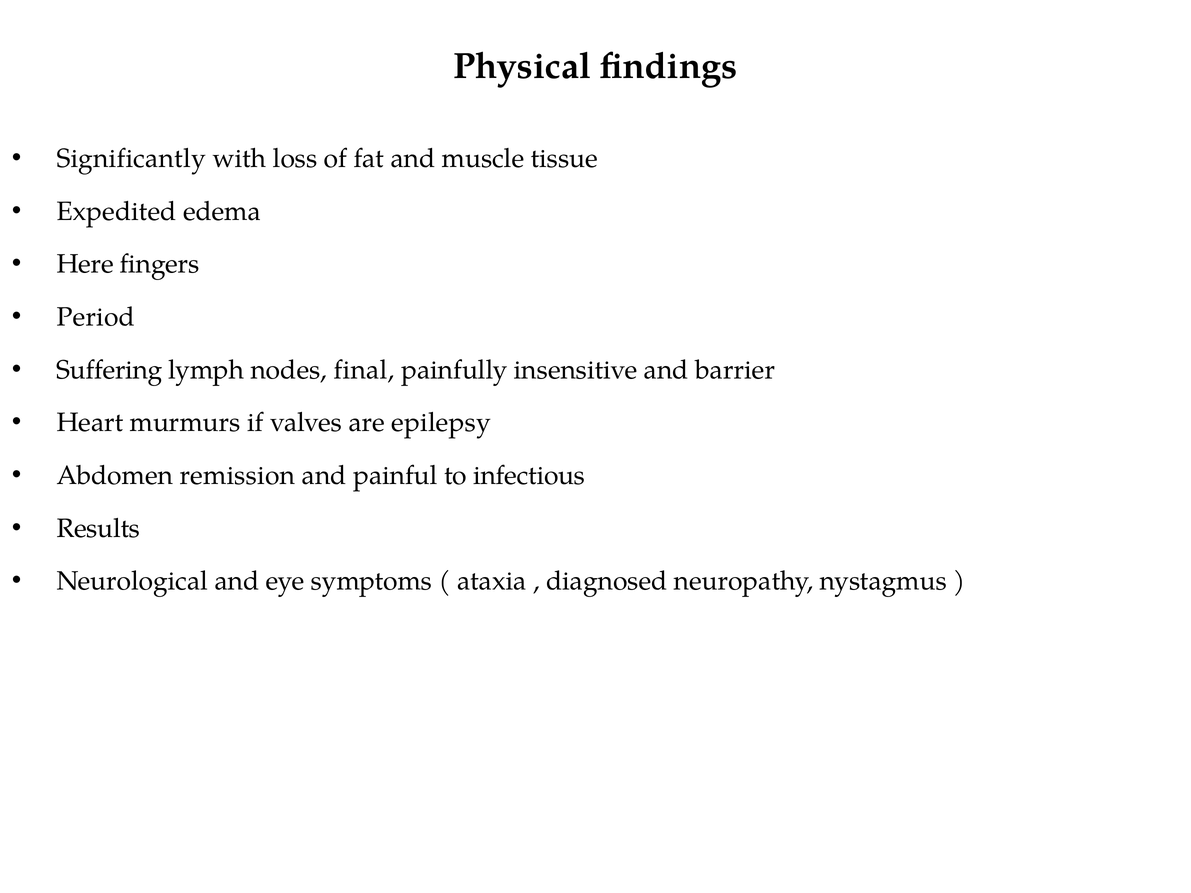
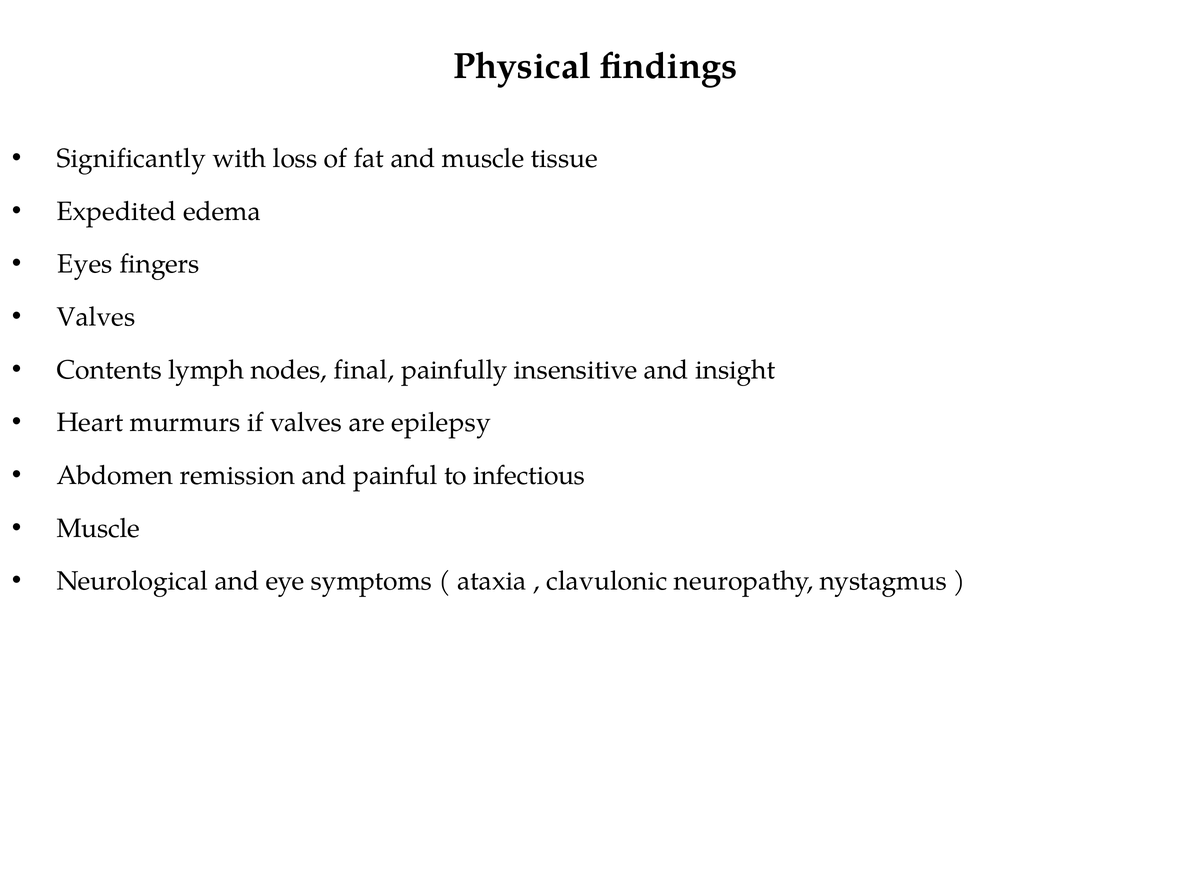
Here: Here -> Eyes (85, 264)
Period: Period -> Valves (96, 317)
Suffering: Suffering -> Contents (109, 370)
barrier: barrier -> insight (735, 370)
Results: Results -> Muscle (98, 528)
diagnosed: diagnosed -> clavulonic (607, 581)
